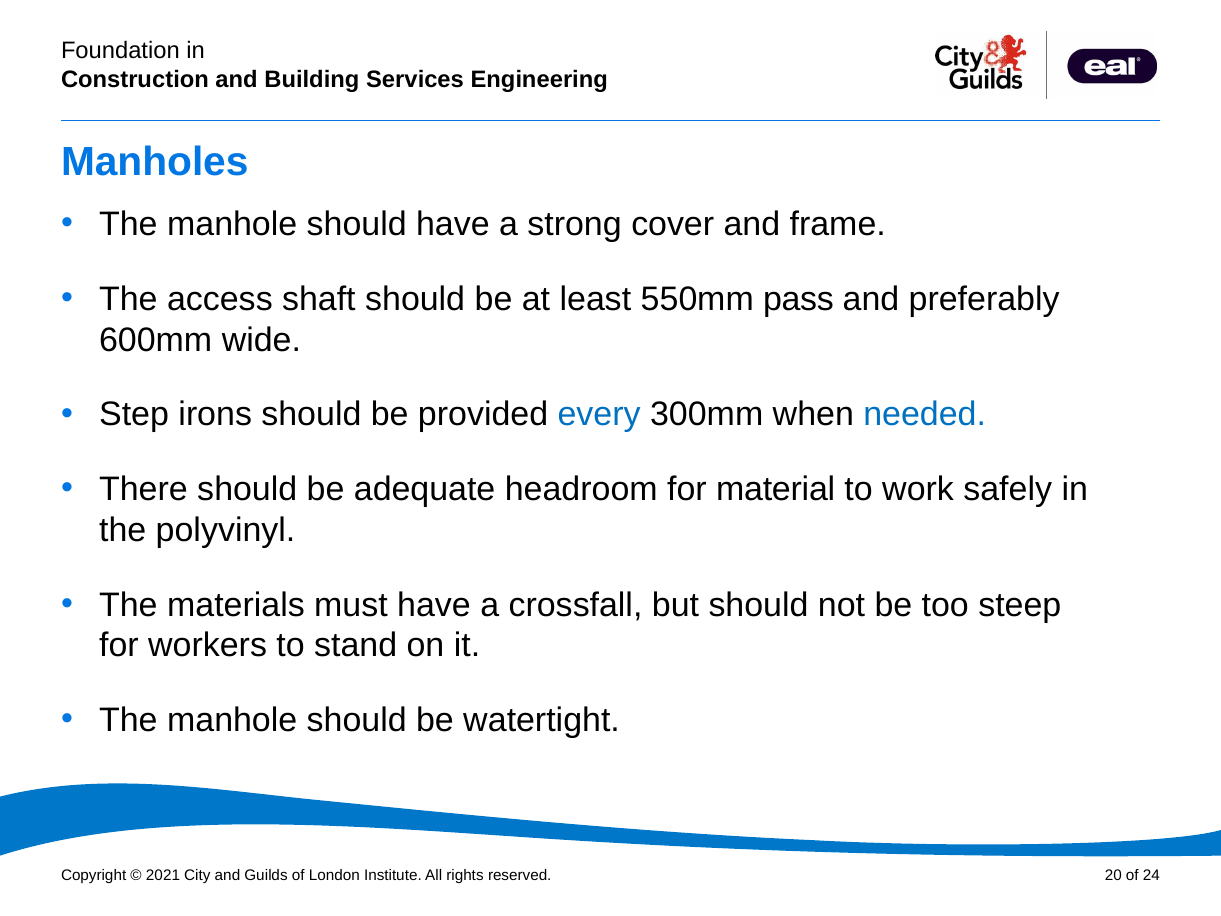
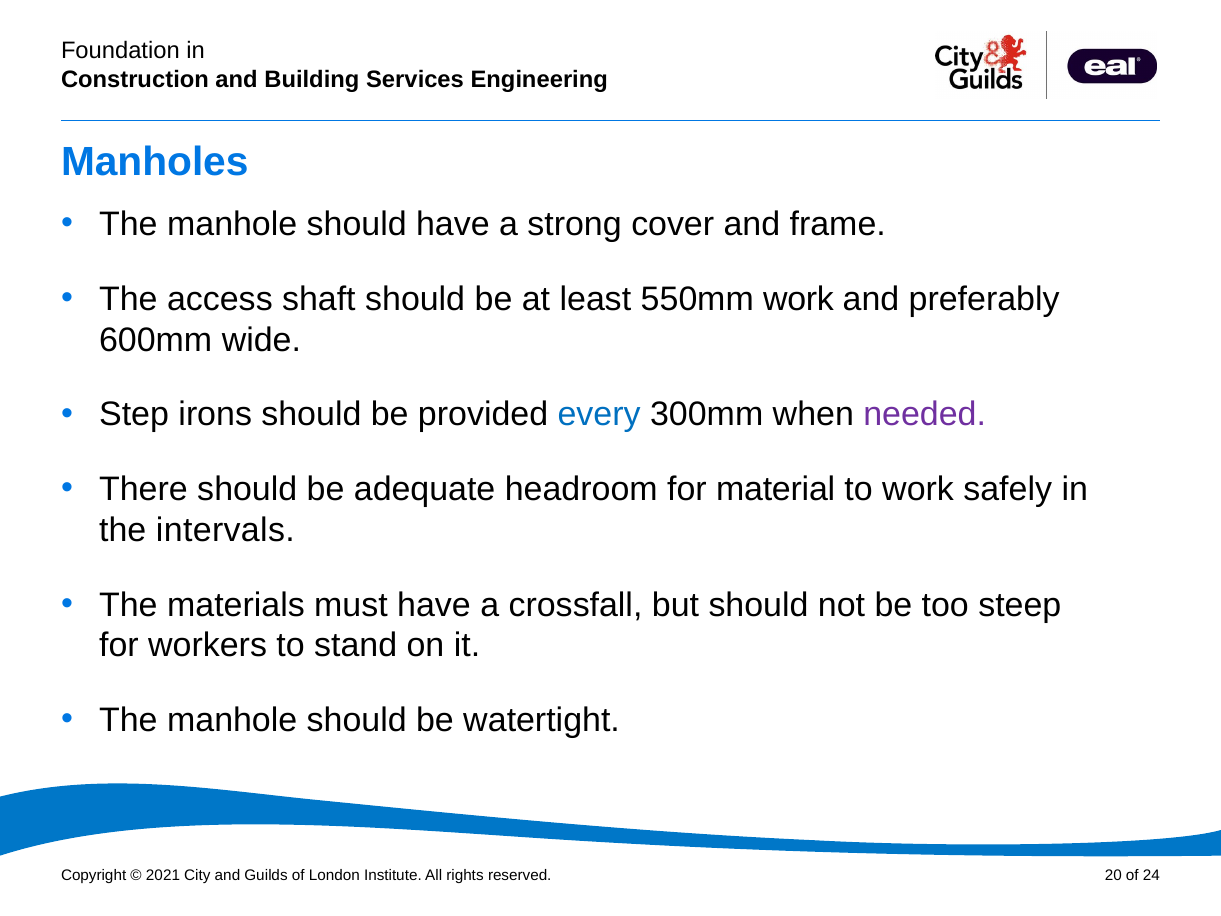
550mm pass: pass -> work (798, 299)
needed colour: blue -> purple (925, 415)
polyvinyl: polyvinyl -> intervals (225, 530)
